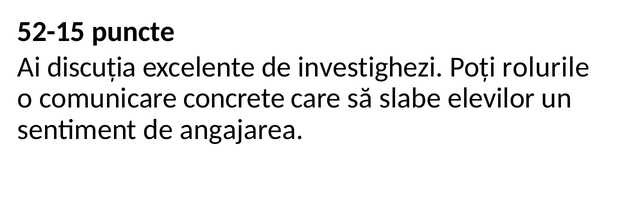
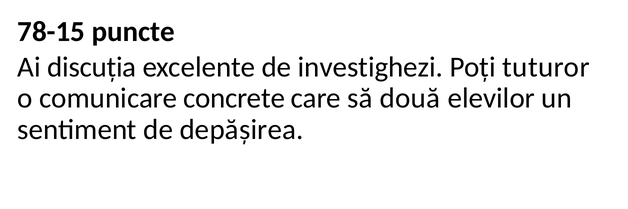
52-15: 52-15 -> 78-15 (51, 32)
rolurile: rolurile -> tuturor (546, 67)
slabe: slabe -> două (410, 98)
angajarea: angajarea -> depășirea (242, 130)
